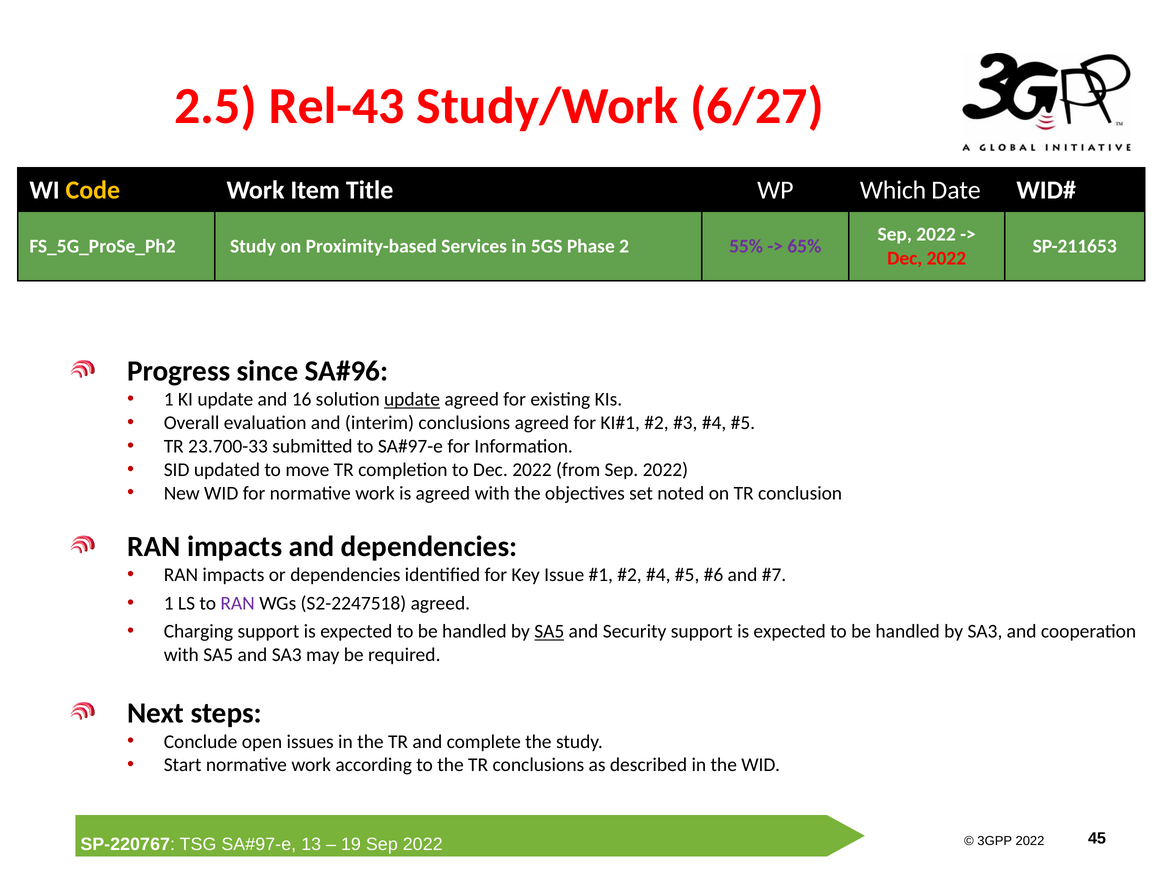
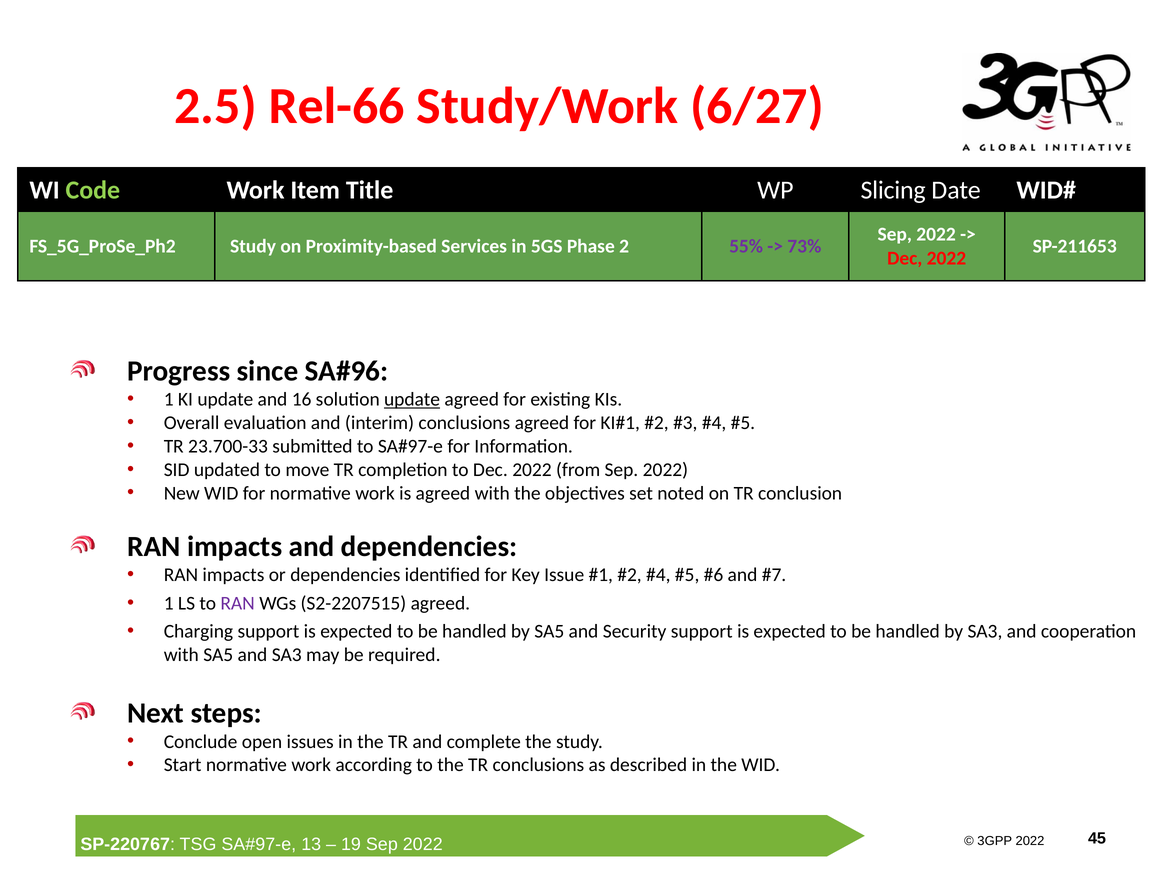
Rel-43: Rel-43 -> Rel-66 (337, 106)
Code colour: yellow -> light green (93, 190)
Which: Which -> Slicing (893, 190)
65%: 65% -> 73% (804, 246)
S2-2247518: S2-2247518 -> S2-2207515 (353, 604)
SA5 underline: present -> none (549, 632)
